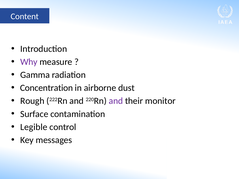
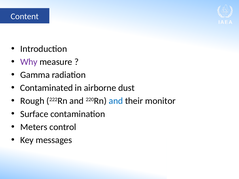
Concentration: Concentration -> Contaminated (47, 88)
and colour: purple -> blue (116, 101)
Legible: Legible -> Meters (34, 127)
